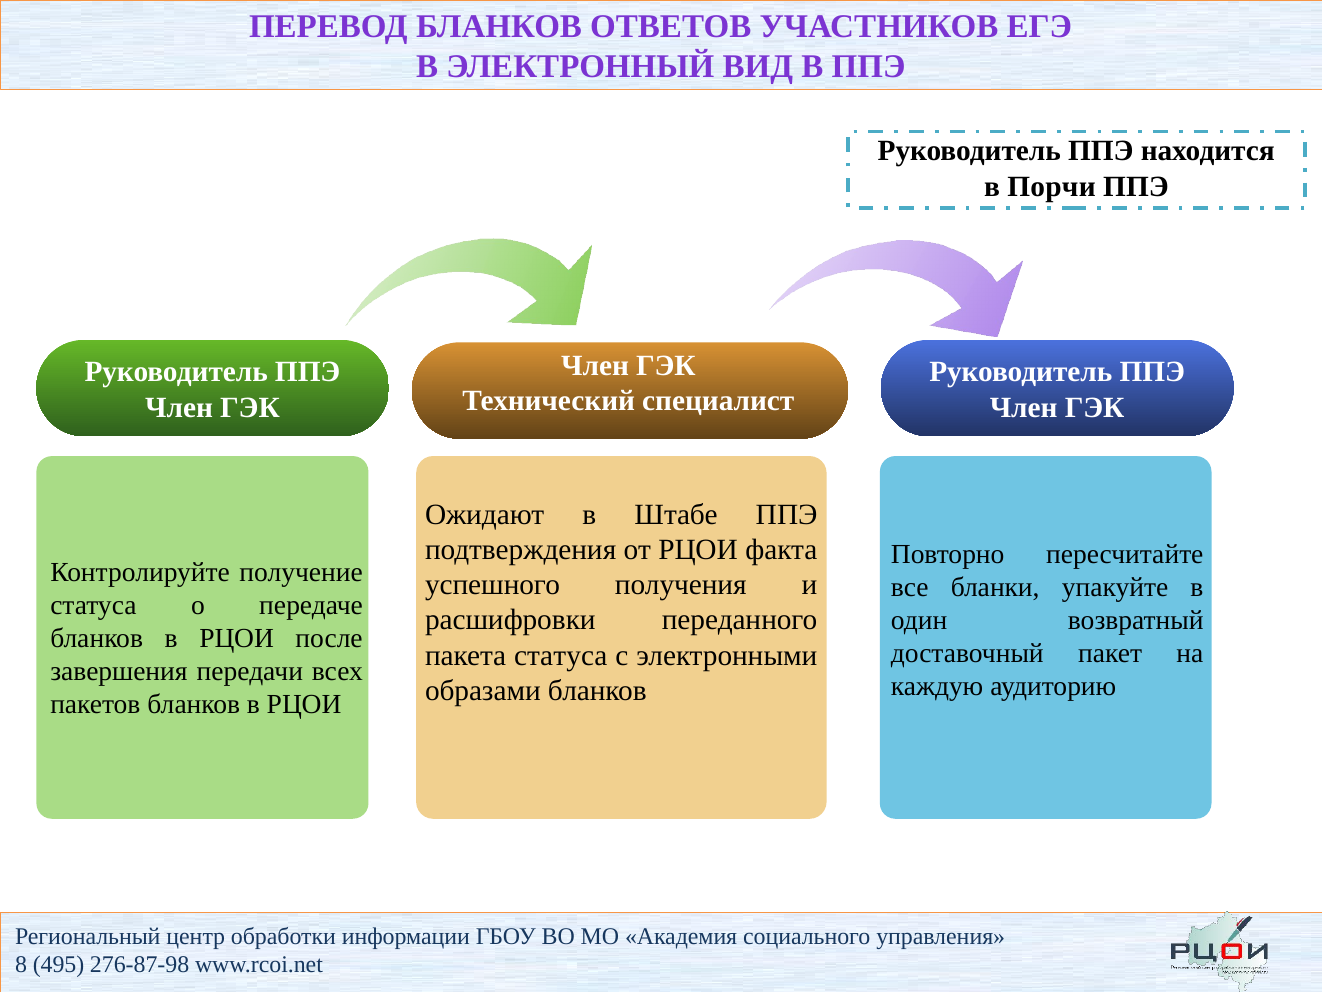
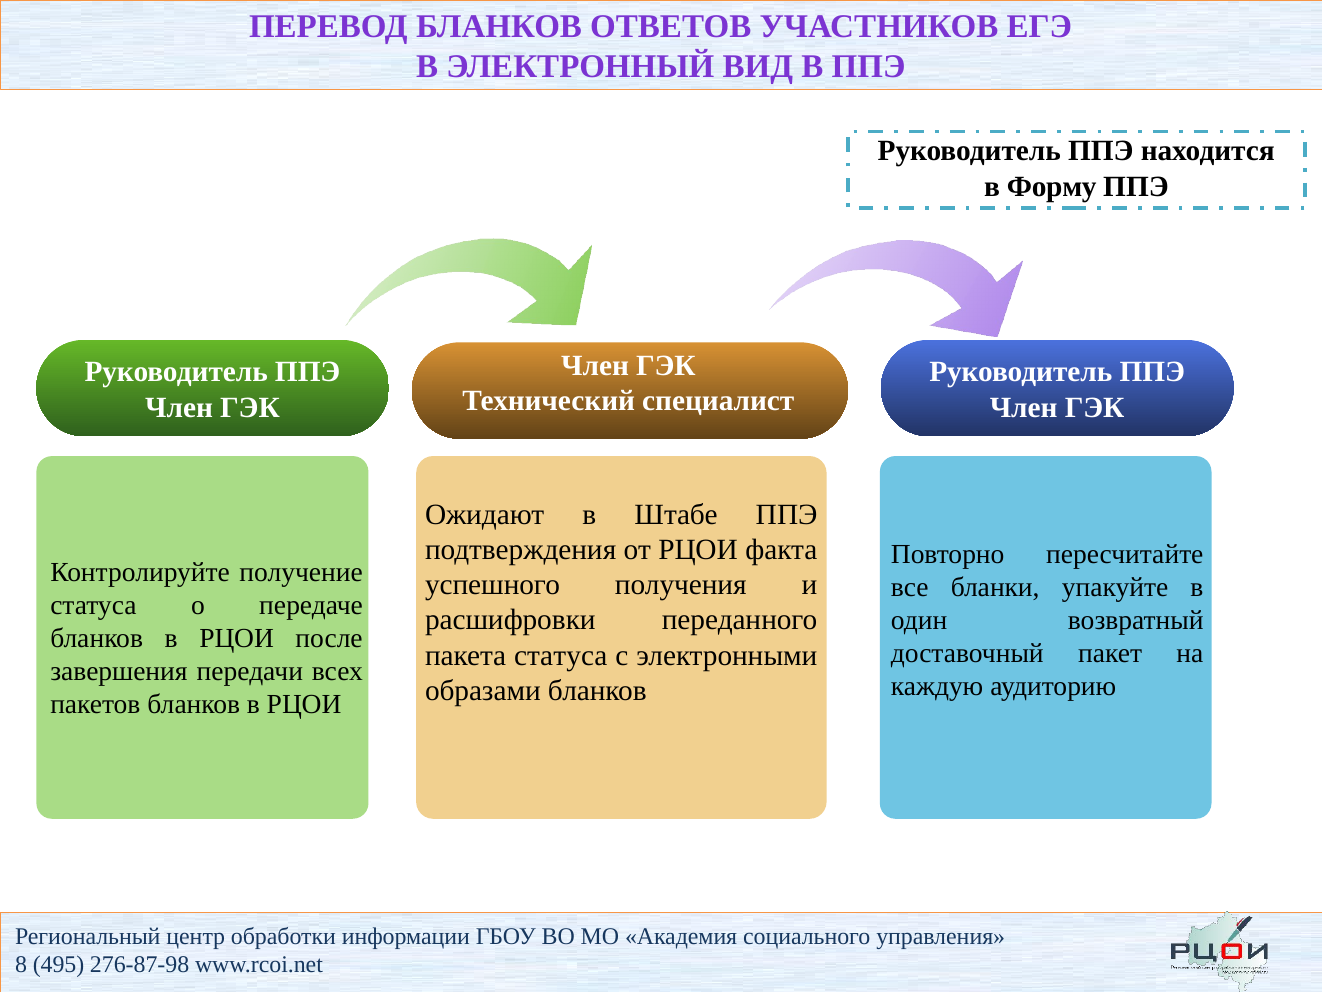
Порчи: Порчи -> Форму (1052, 186)
